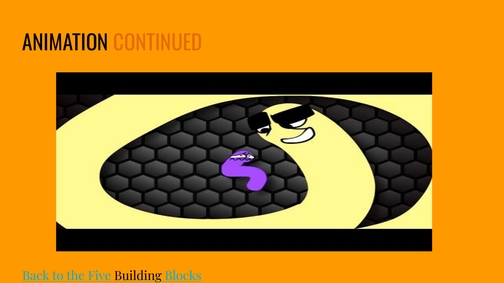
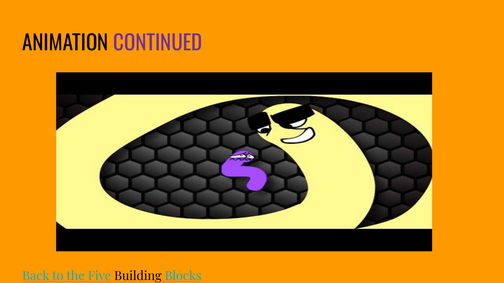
CONTINUED colour: orange -> purple (158, 44)
